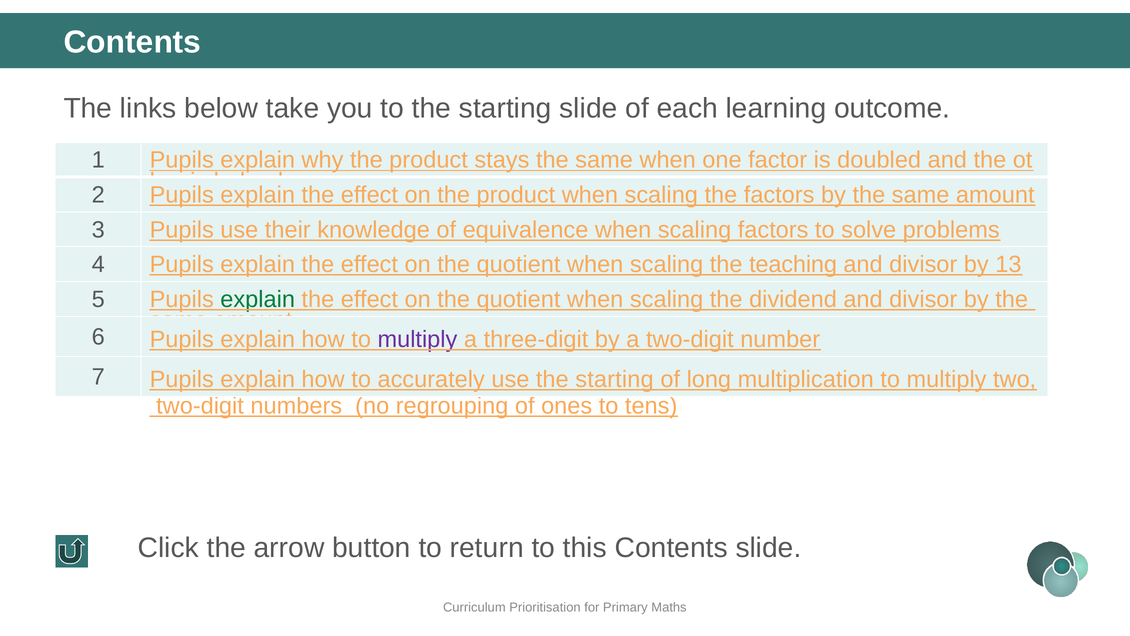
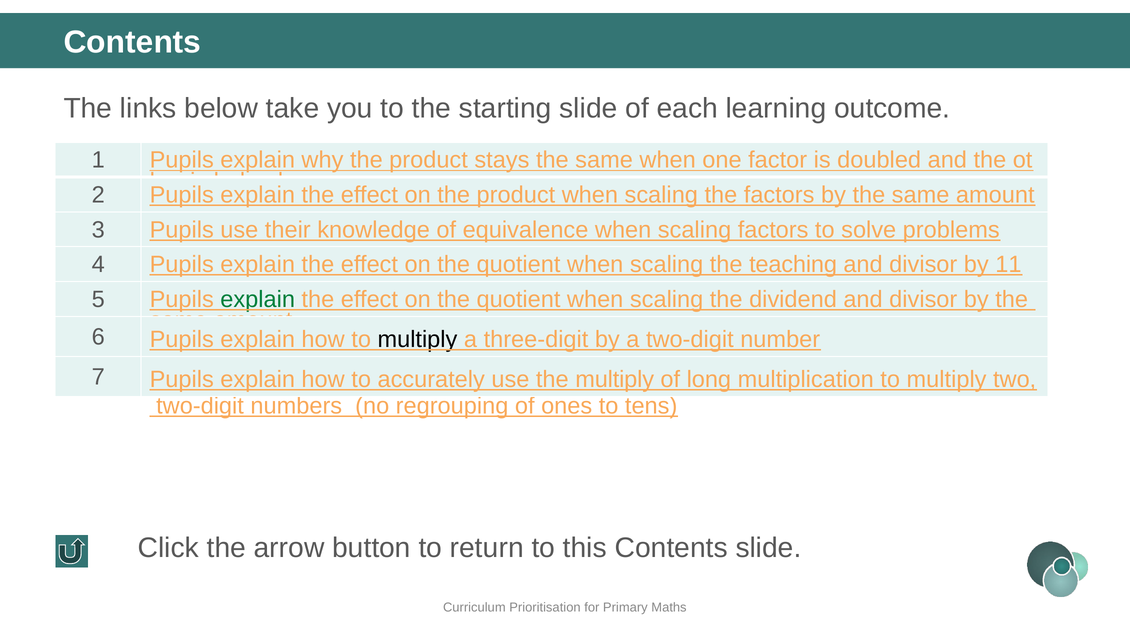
13: 13 -> 11 (1008, 264)
multiply colour: purple -> black (417, 339)
use the starting: starting -> multiply (615, 379)
